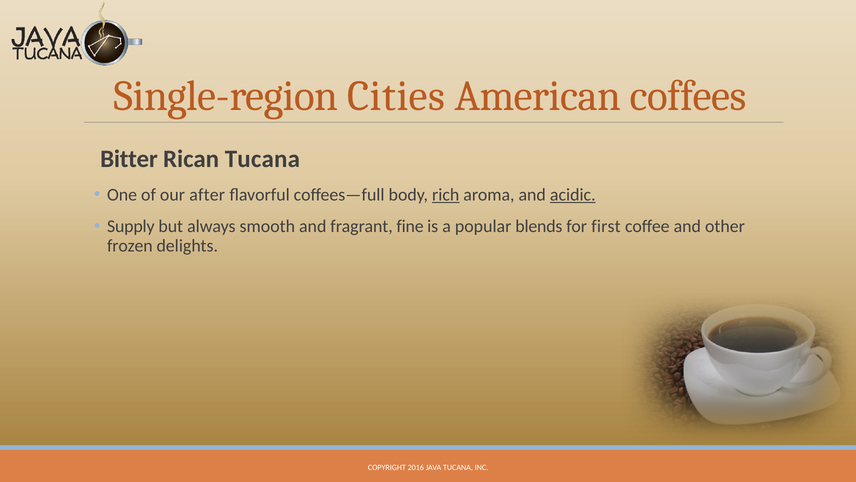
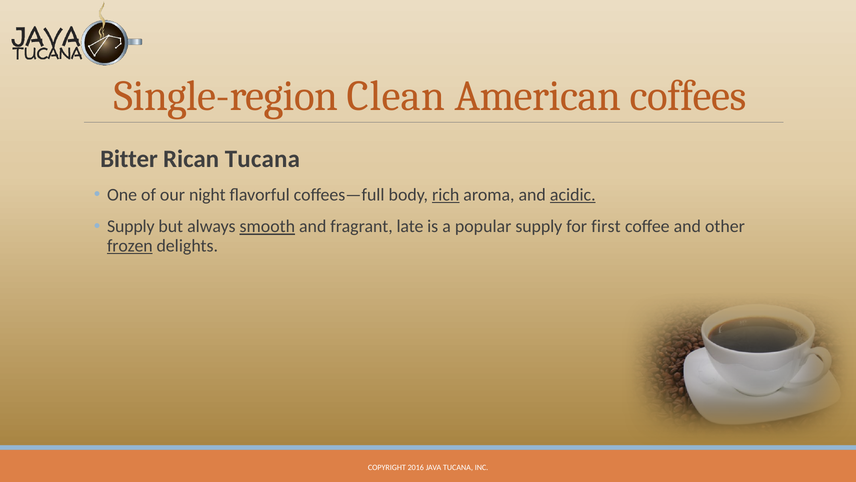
Cities: Cities -> Clean (396, 96)
after: after -> night (207, 195)
smooth underline: none -> present (267, 226)
fine: fine -> late (410, 226)
popular blends: blends -> supply (539, 226)
frozen underline: none -> present (130, 246)
